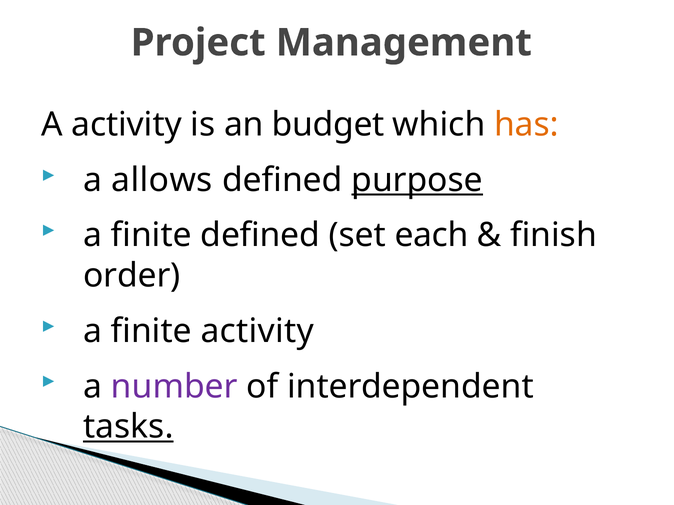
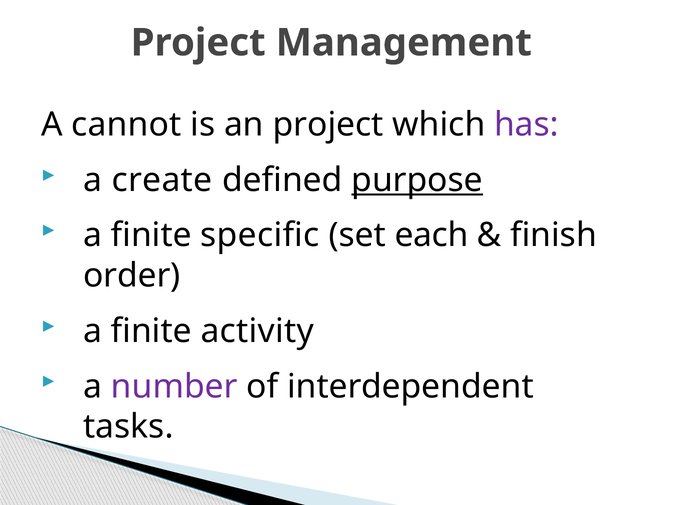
A activity: activity -> cannot (126, 125)
an budget: budget -> project (328, 125)
has colour: orange -> purple (526, 125)
allows: allows -> create (162, 180)
finite defined: defined -> specific (260, 236)
tasks underline: present -> none (128, 427)
